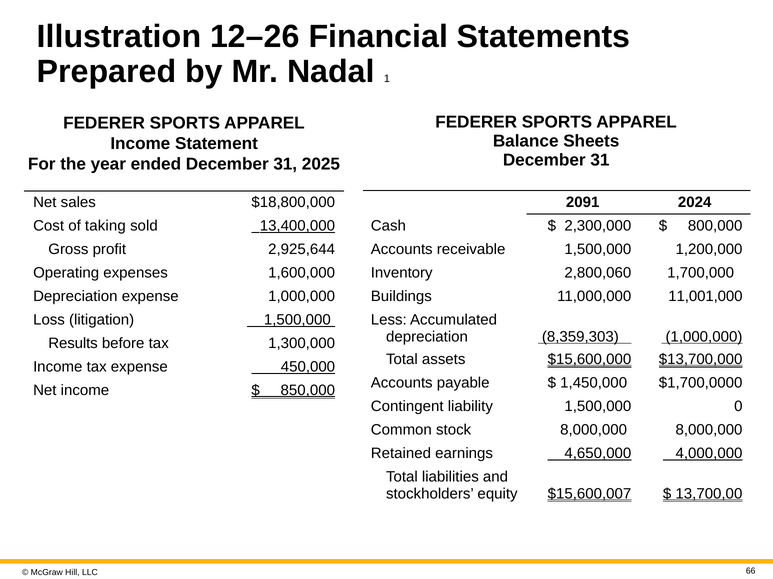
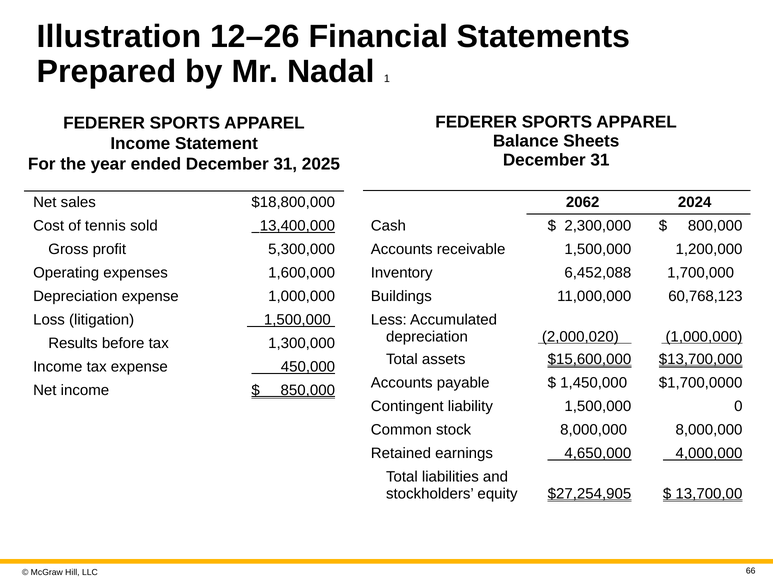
2091: 2091 -> 2062 (583, 203)
taking: taking -> tennis (105, 226)
2,925,644: 2,925,644 -> 5,300,000 (302, 250)
2,800,060: 2,800,060 -> 6,452,088 (598, 273)
11,001,000: 11,001,000 -> 60,768,123 (705, 297)
8,359,303: 8,359,303 -> 2,000,020 (580, 337)
$15,600,007: $15,600,007 -> $27,254,905 (589, 494)
